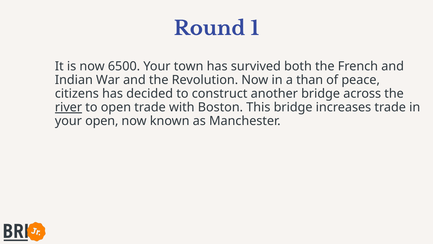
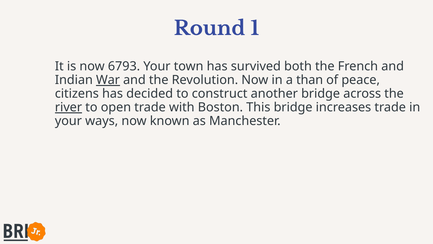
6500: 6500 -> 6793 (124, 66)
War underline: none -> present (108, 80)
your open: open -> ways (102, 121)
